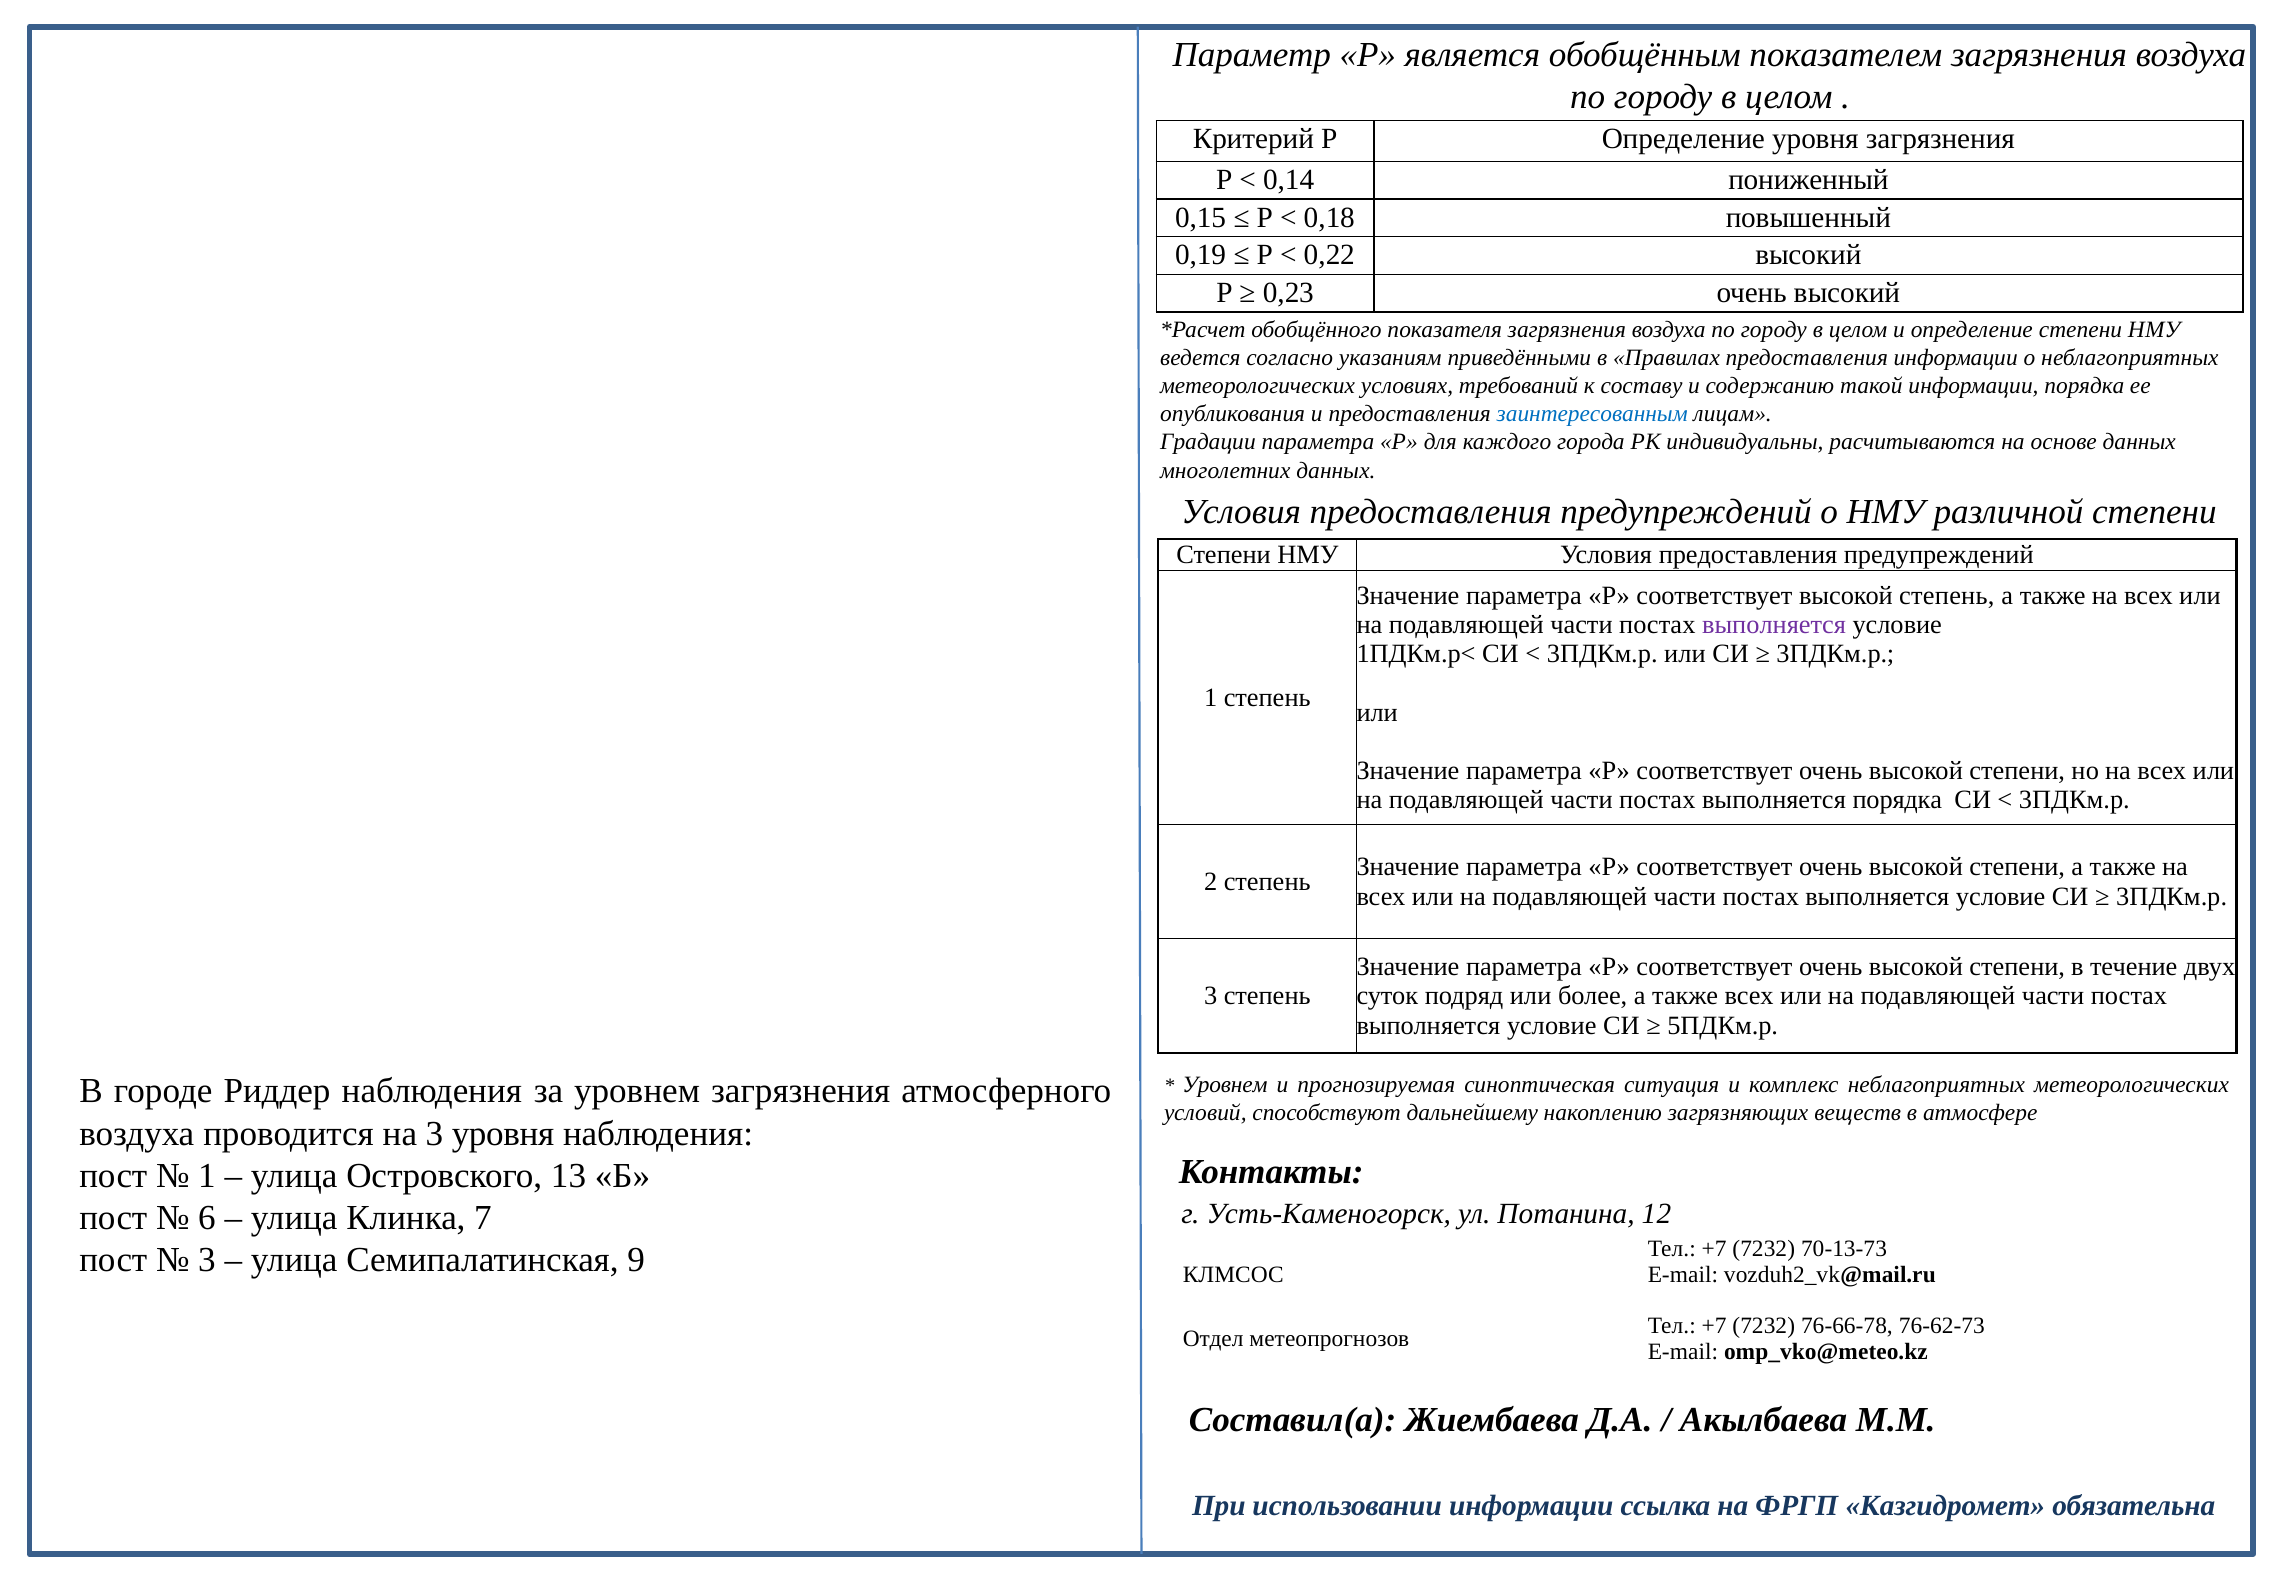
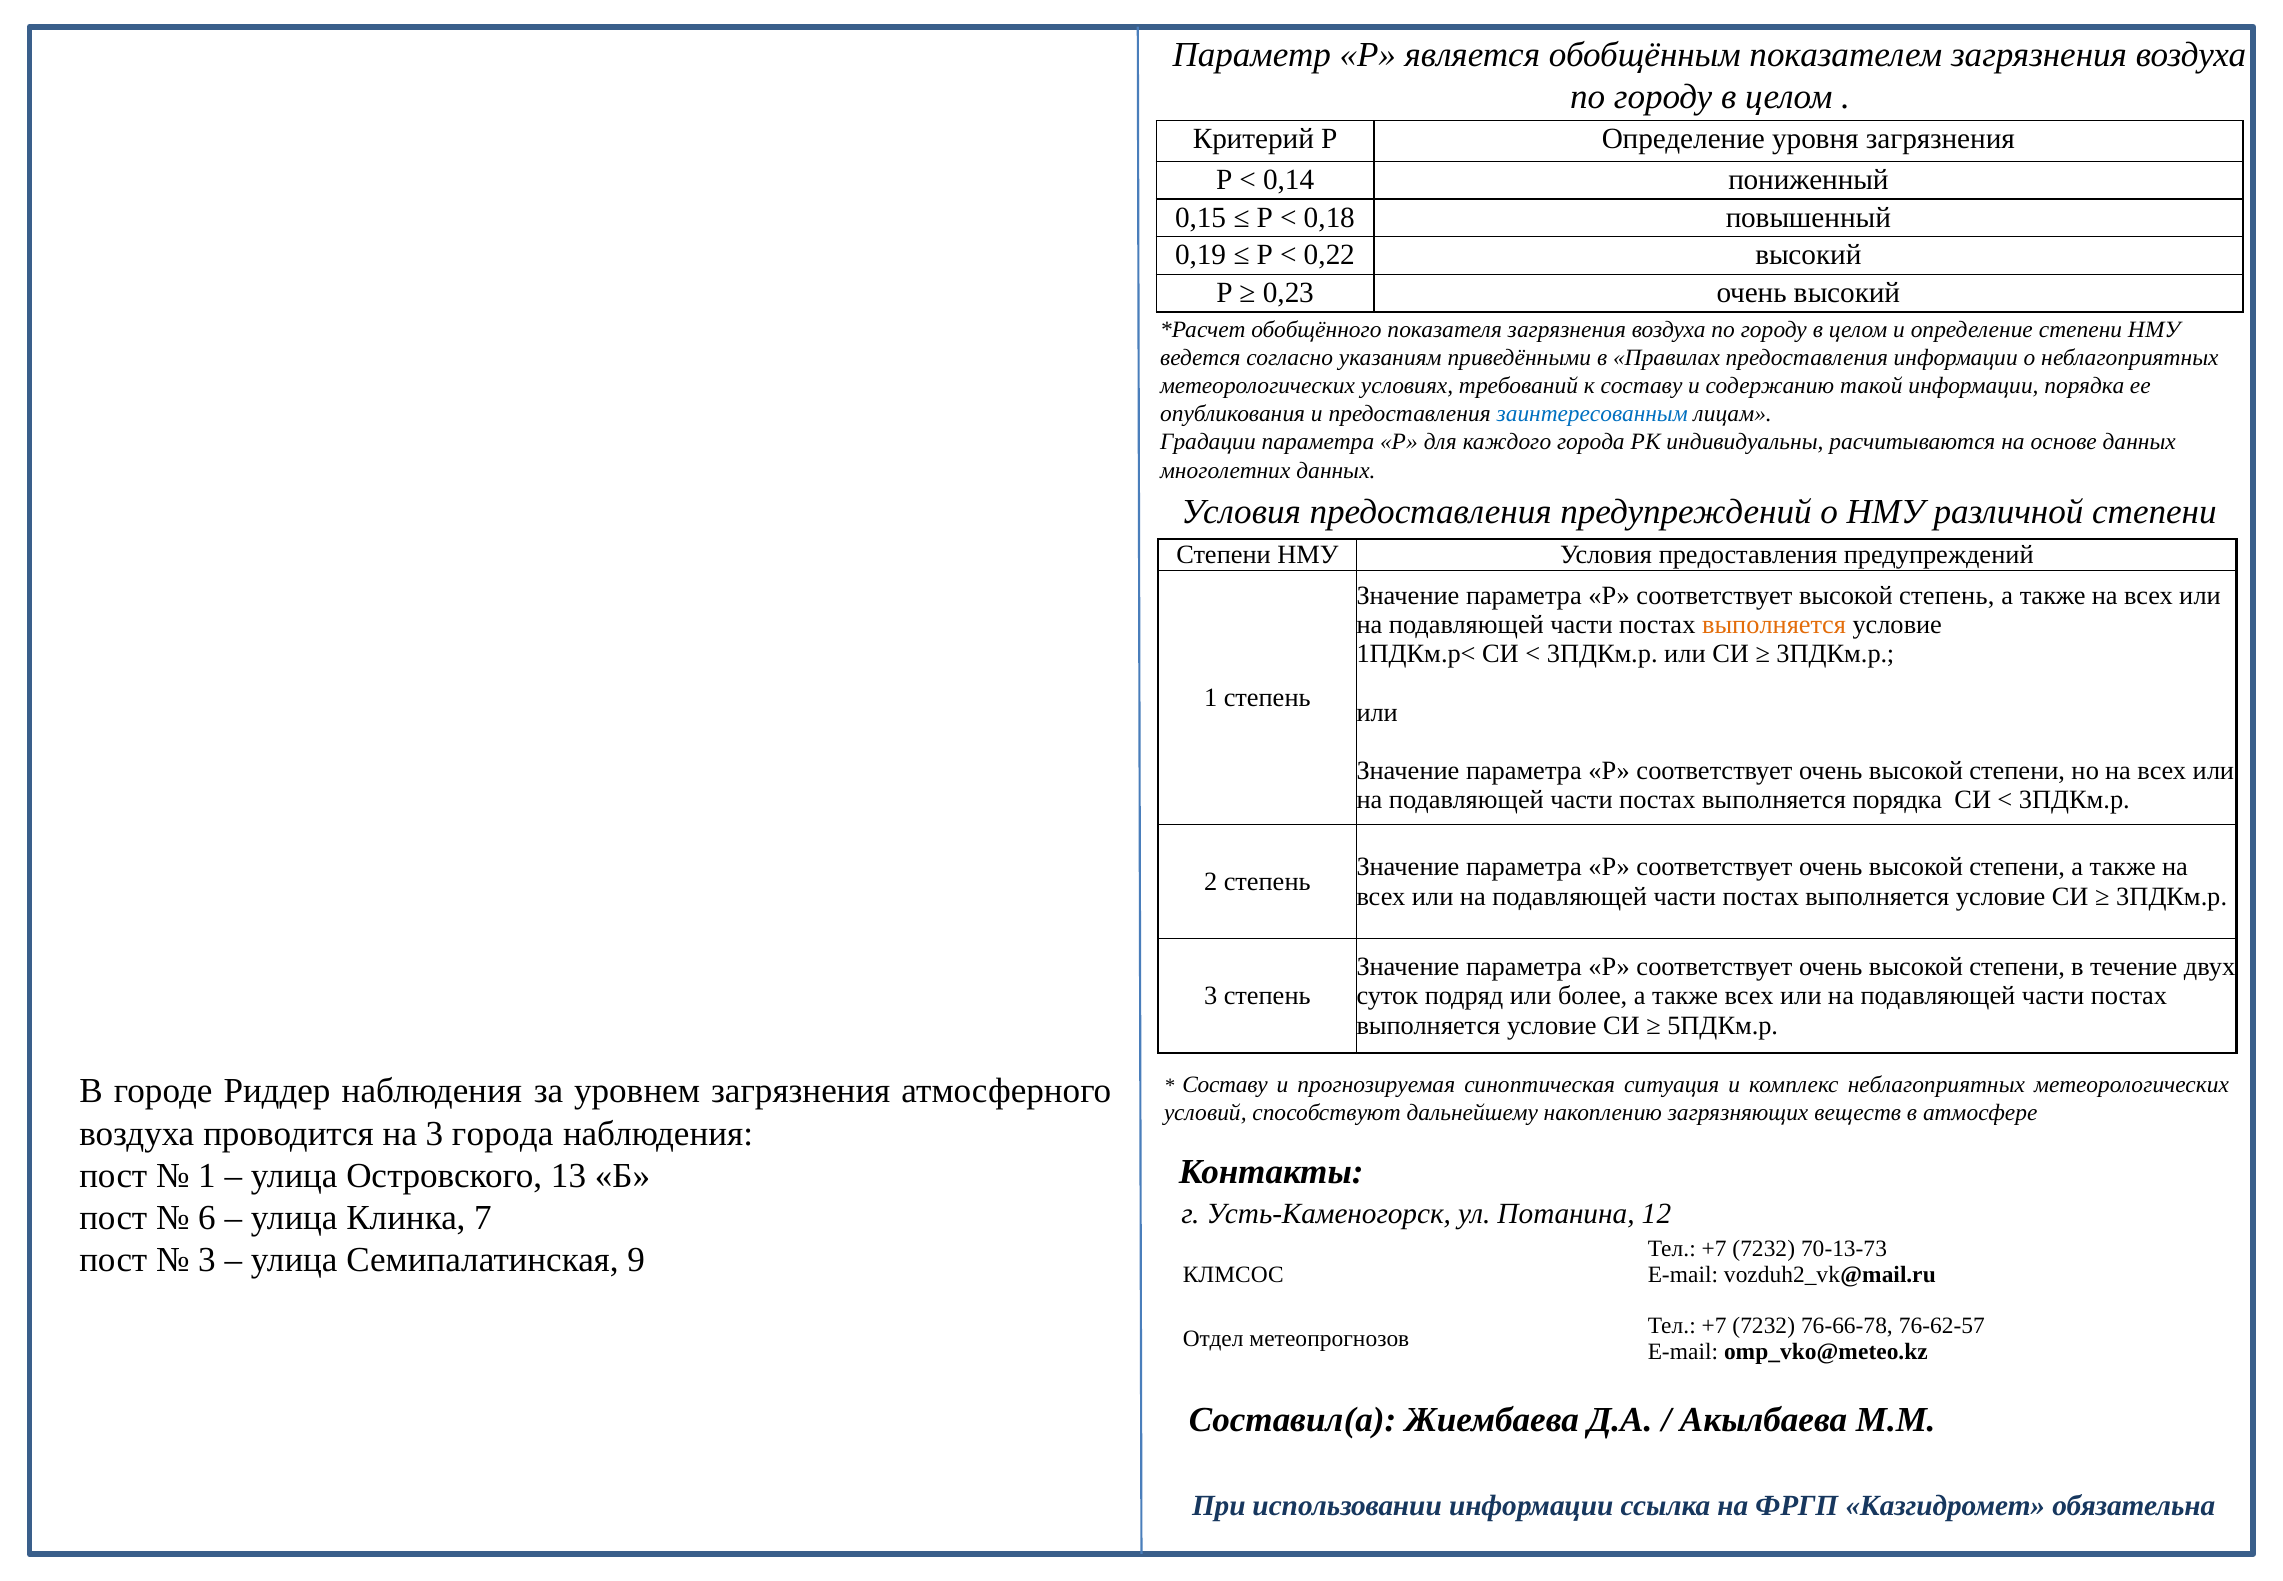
выполняется colour: purple -> orange (1774, 625)
Уровнем: Уровнем -> Составу (1225, 1084)
3 уровня: уровня -> города (503, 1133)
76-62-73: 76-62-73 -> 76-62-57 (1942, 1325)
